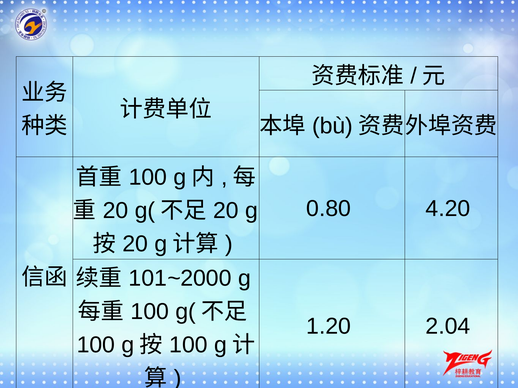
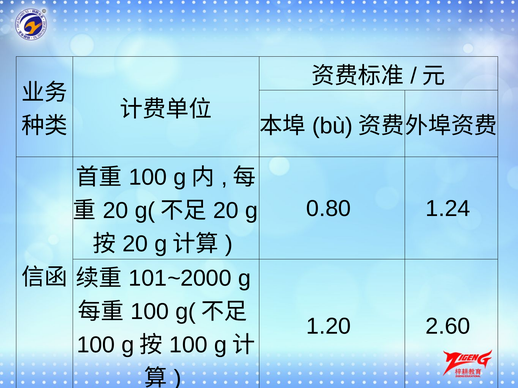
4.20: 4.20 -> 1.24 (448, 209)
2.04: 2.04 -> 2.60 (448, 327)
